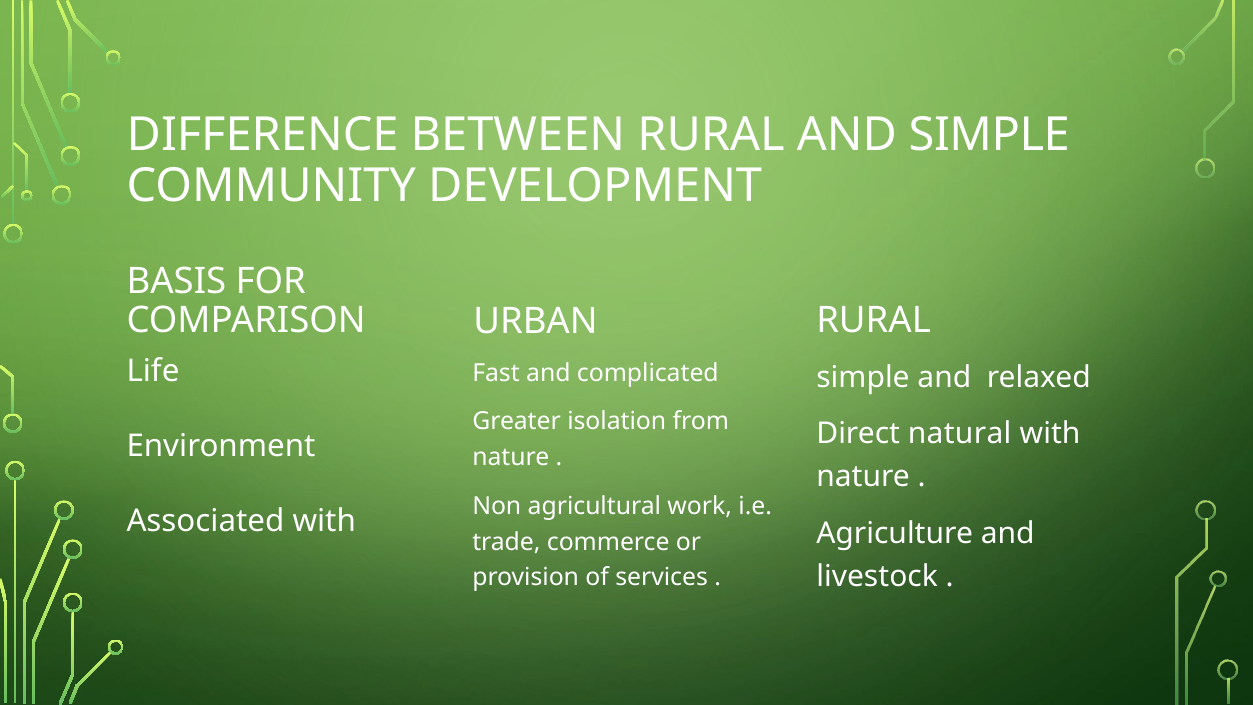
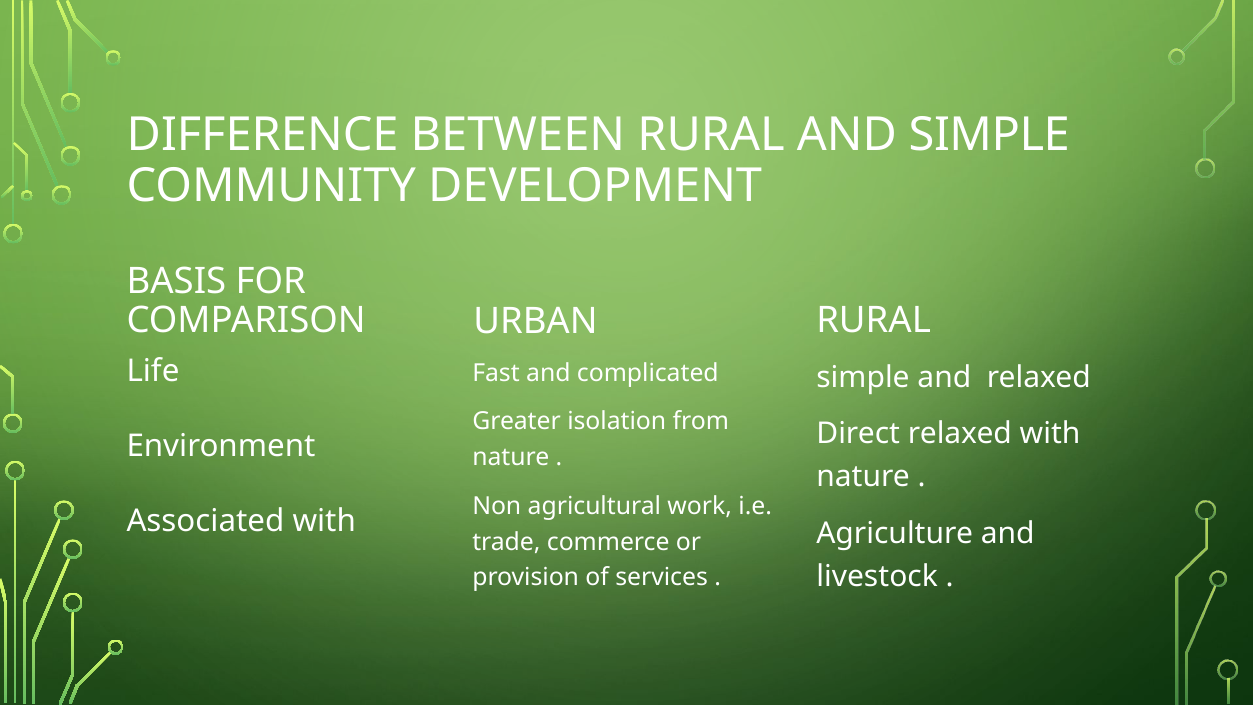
Direct natural: natural -> relaxed (960, 434)
